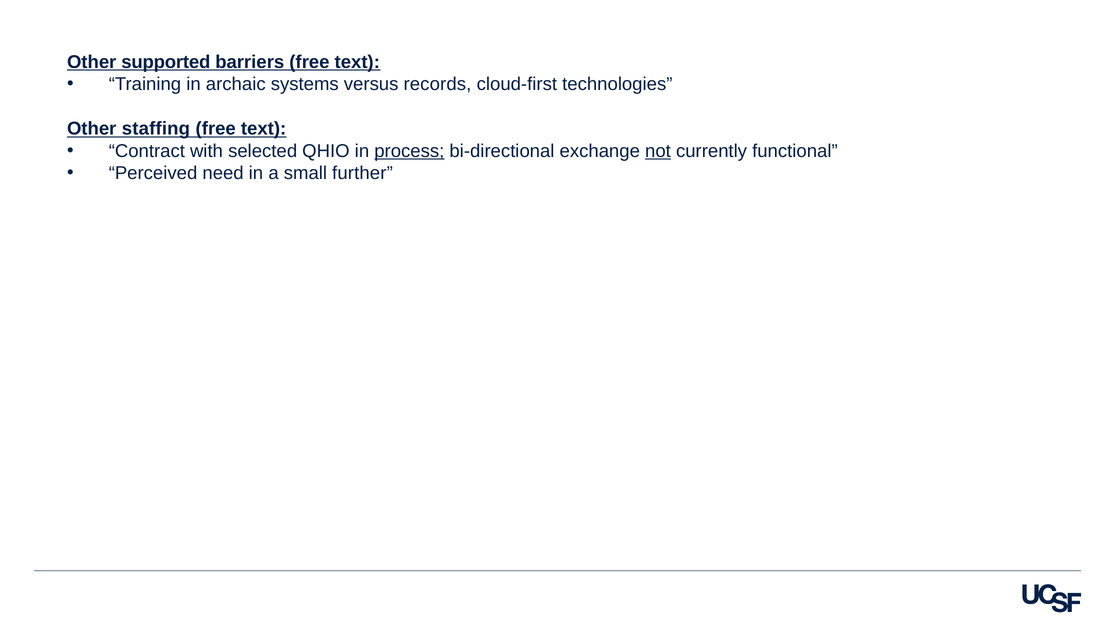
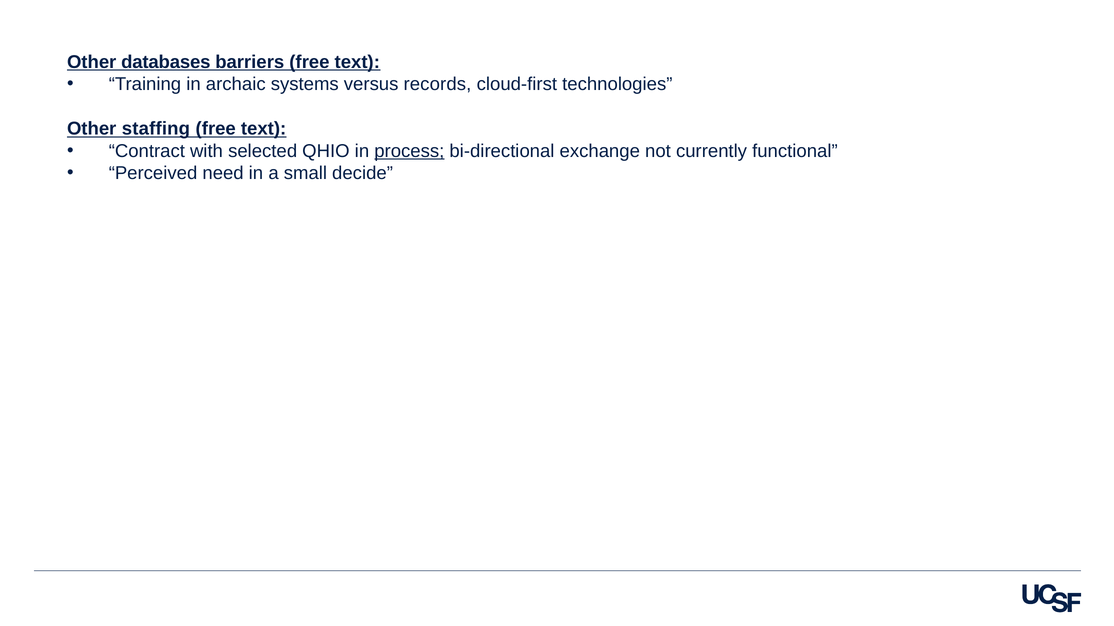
supported: supported -> databases (166, 62)
not underline: present -> none (658, 151)
further: further -> decide (363, 174)
